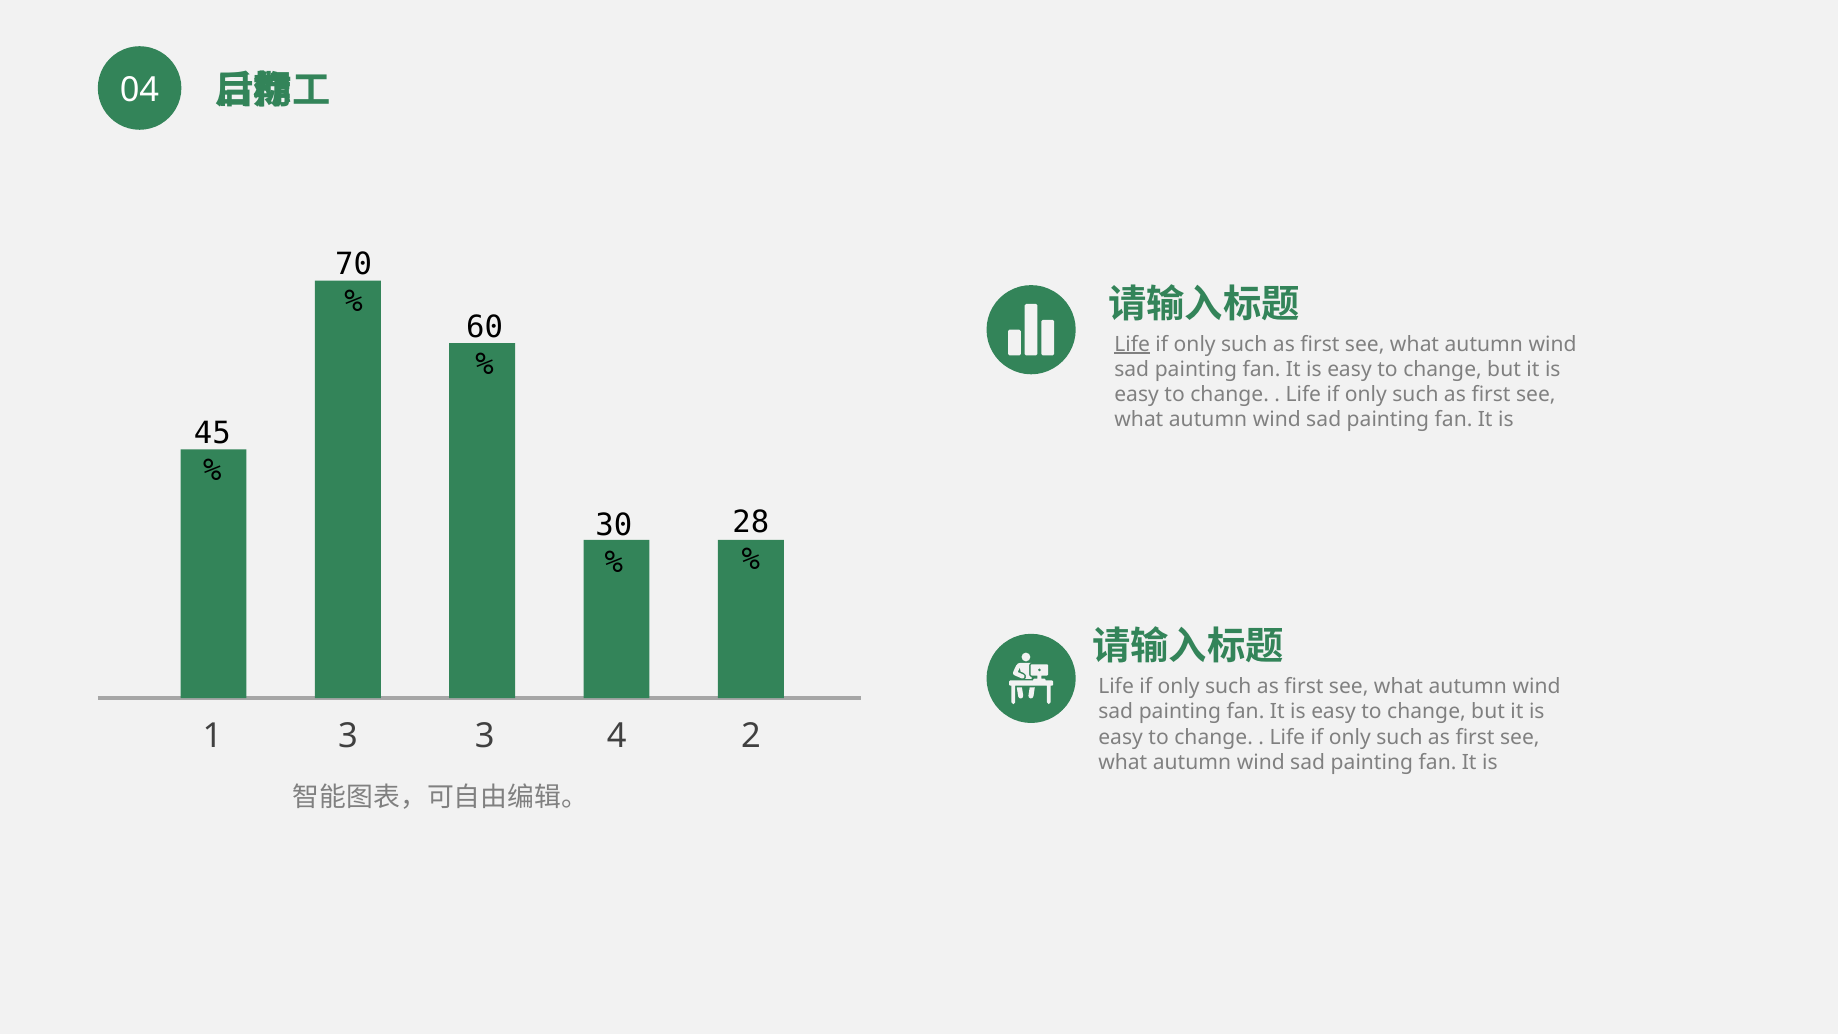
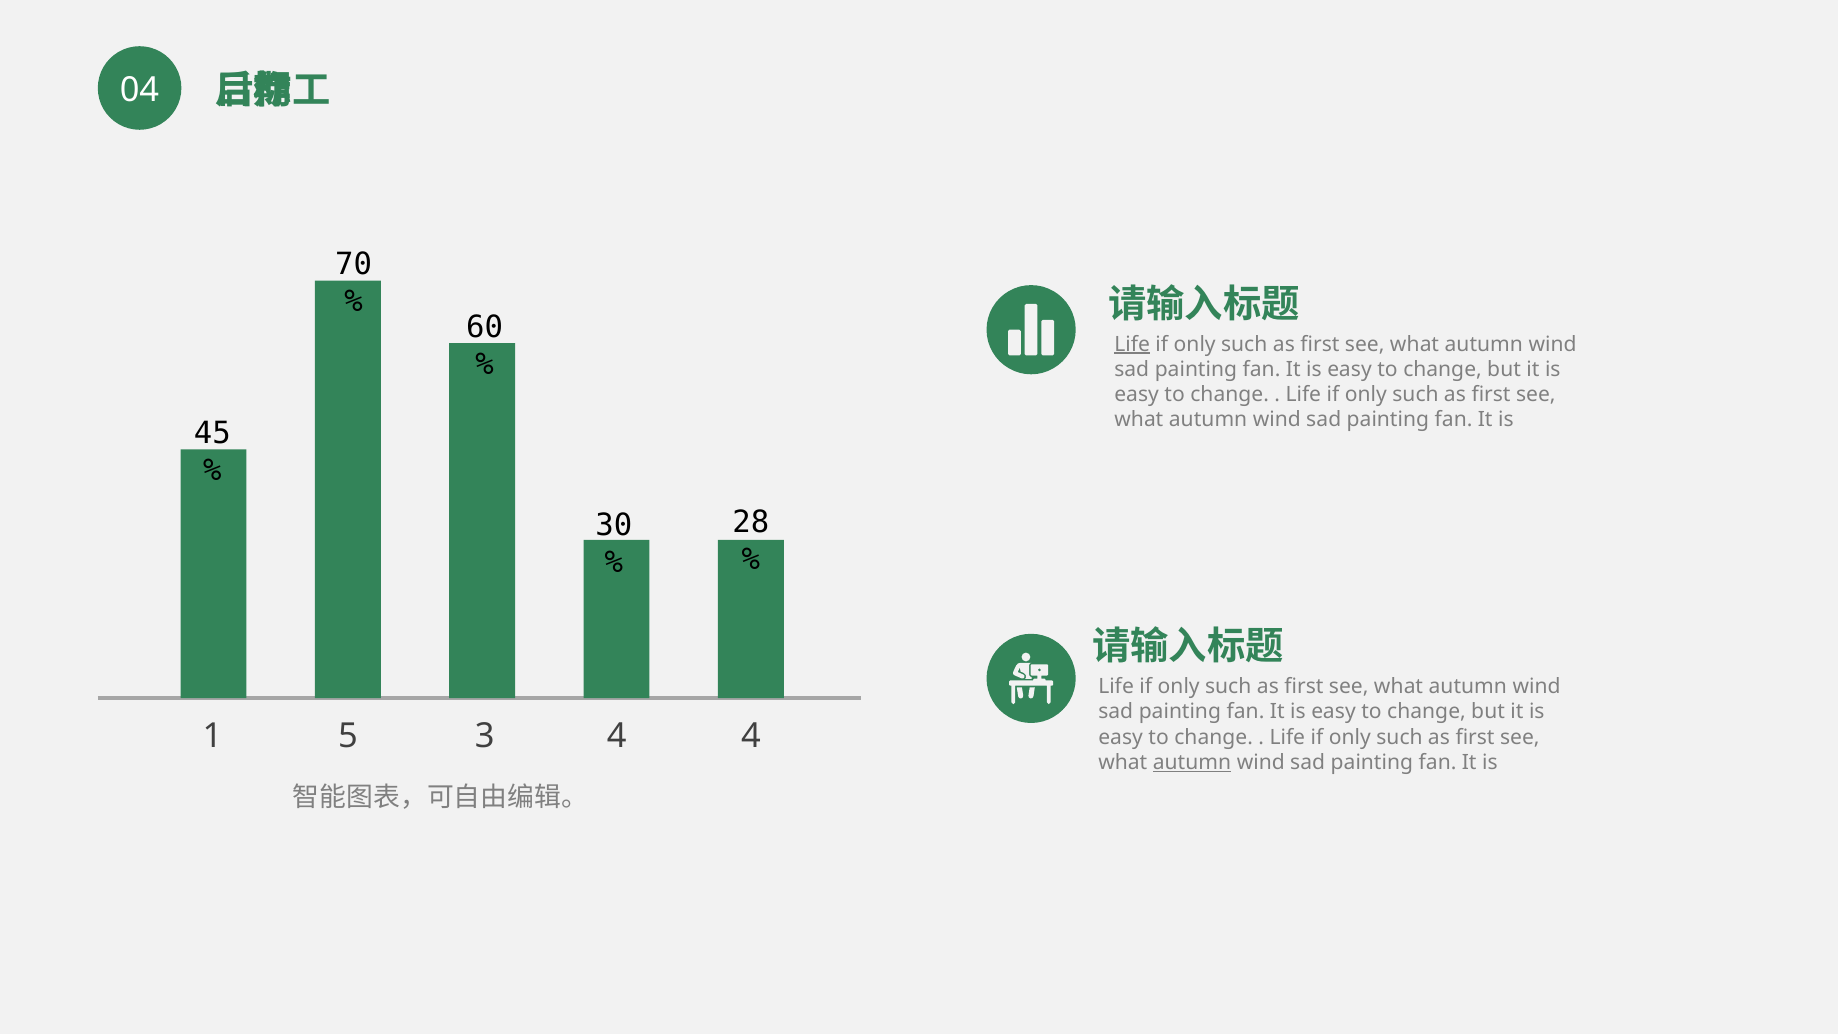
1 3: 3 -> 5 (348, 736)
4 2: 2 -> 4 (751, 736)
autumn underline: none -> present (1192, 762)
